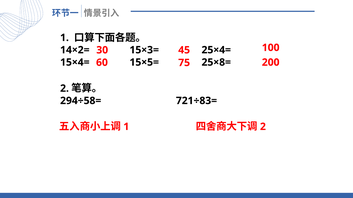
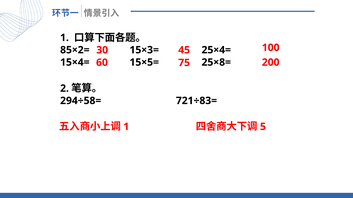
14×2=: 14×2= -> 85×2= (75, 50)
2: 2 -> 5 (263, 127)
